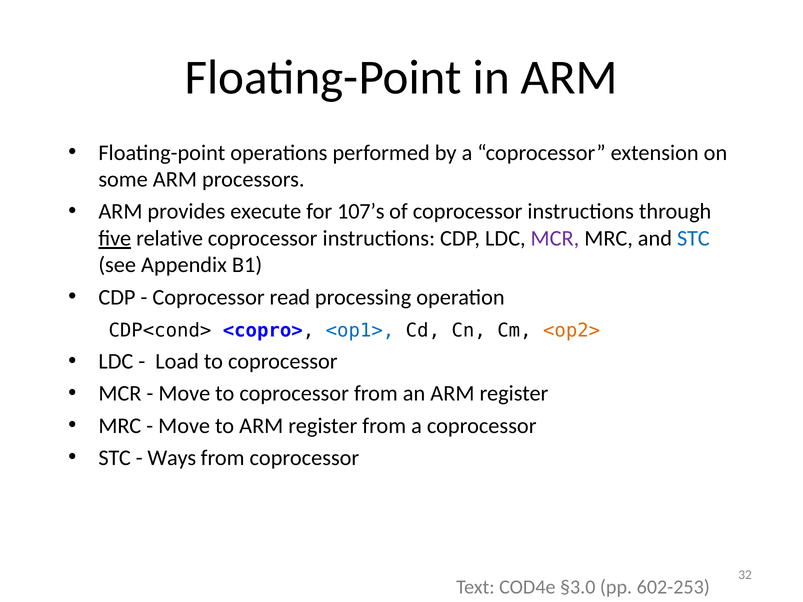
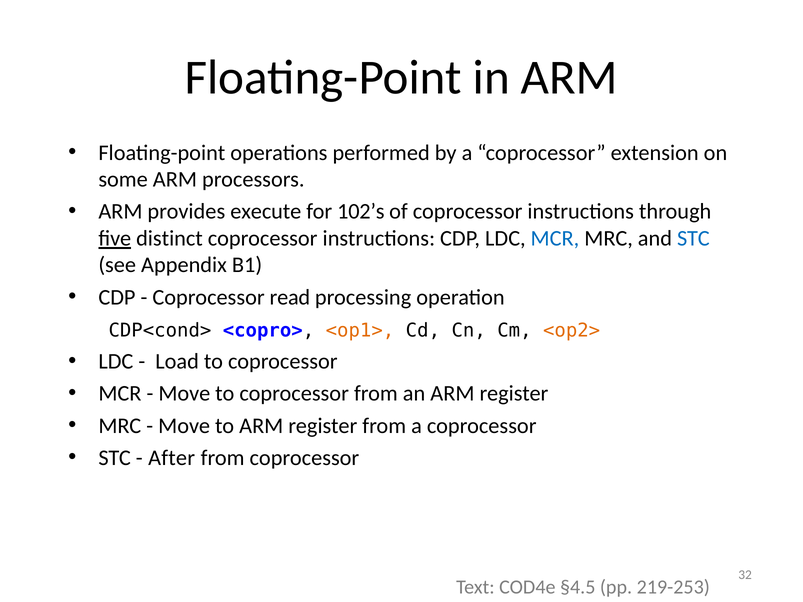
107’s: 107’s -> 102’s (361, 212)
relative: relative -> distinct (169, 238)
MCR colour: purple -> blue (555, 238)
<op1> colour: blue -> orange (360, 331)
Ways: Ways -> After (172, 458)
§3.0: §3.0 -> §4.5 (578, 587)
602-253: 602-253 -> 219-253 (673, 587)
